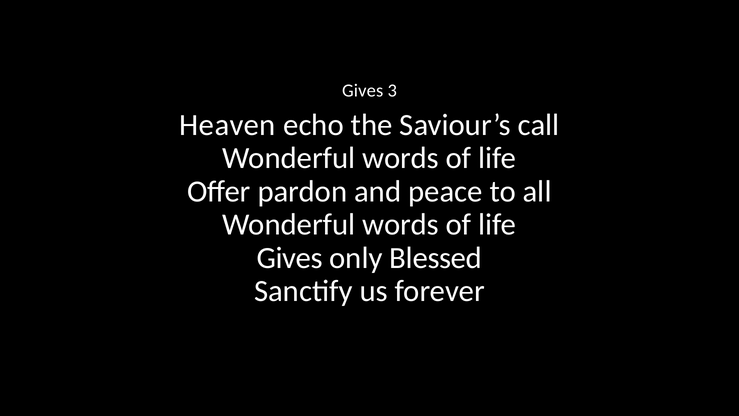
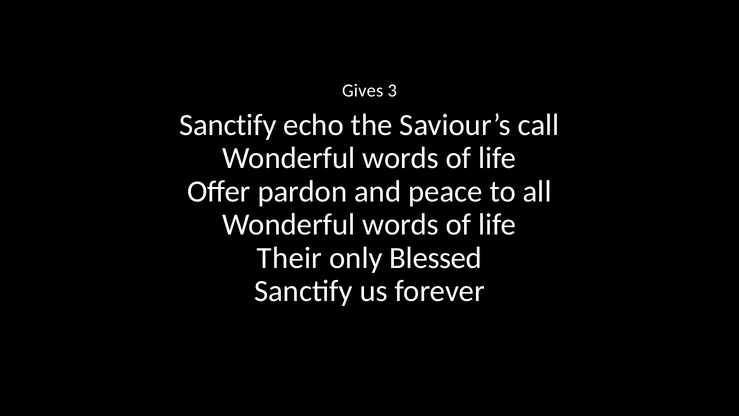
Heaven: Heaven -> Sanctify (228, 125)
Gives: Gives -> Their (290, 258)
